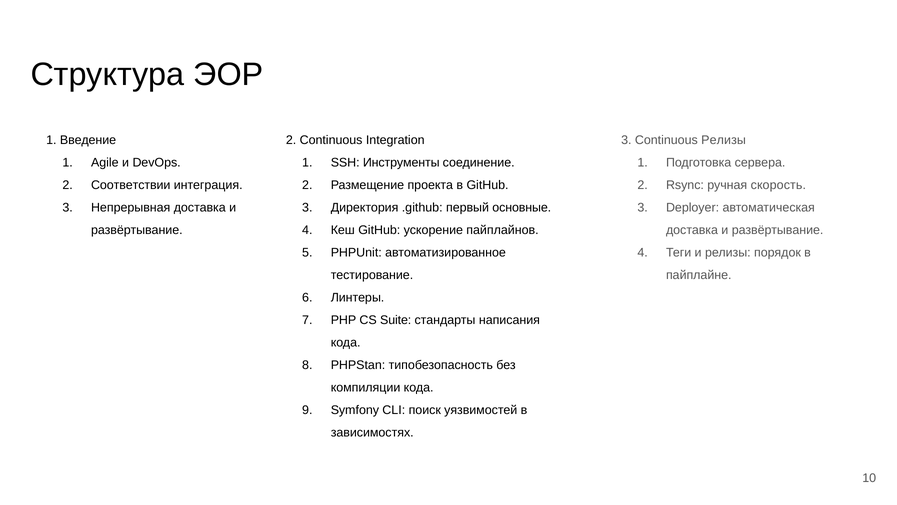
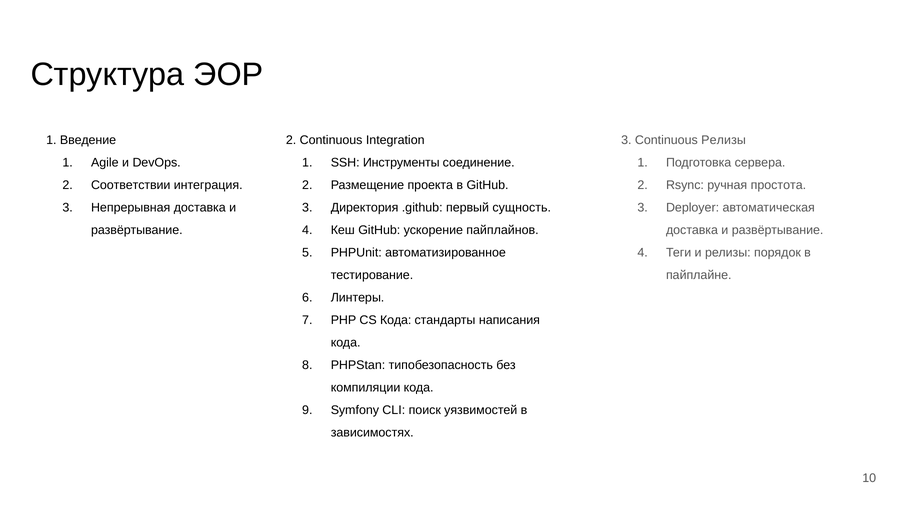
скорость: скорость -> простота (778, 185)
основные: основные -> сущность (522, 208)
CS Suite: Suite -> Кода (396, 320)
